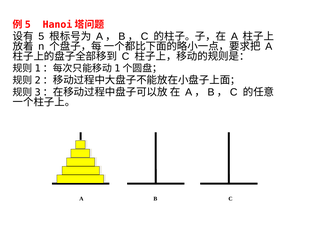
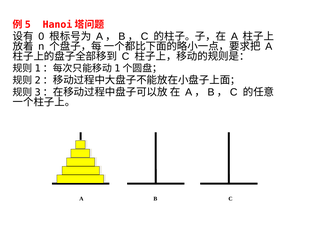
5: 5 -> 0 (41, 36)
